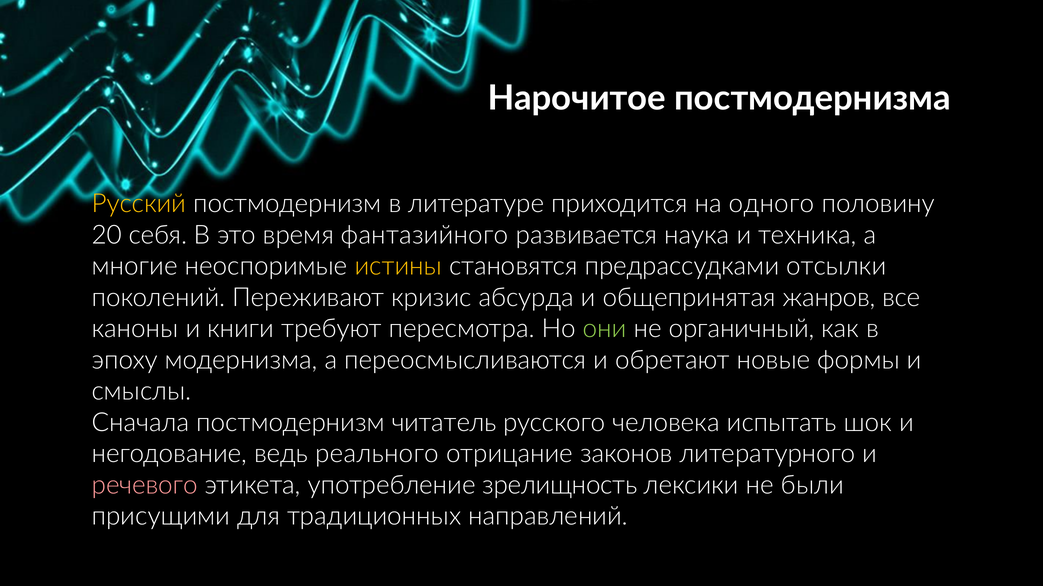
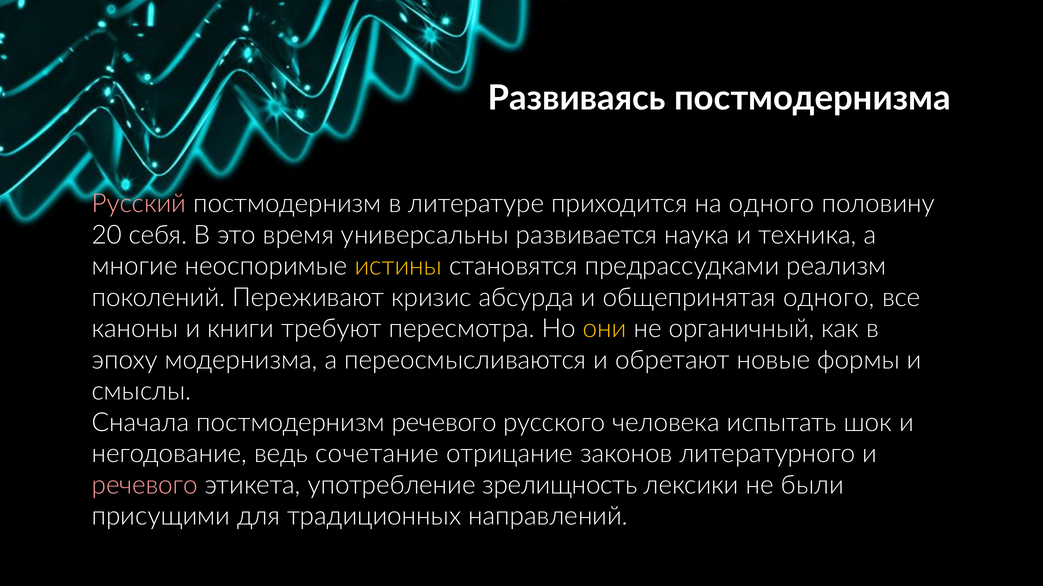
Нарочитое: Нарочитое -> Развиваясь (577, 98)
Русский colour: yellow -> pink (139, 204)
фантазийного: фантазийного -> универсальны (425, 235)
отсылки: отсылки -> реализм (836, 267)
общепринятая жанров: жанров -> одного (829, 298)
они colour: light green -> yellow (605, 329)
постмодернизм читатель: читатель -> речевого (444, 423)
реального: реального -> сочетание (377, 454)
